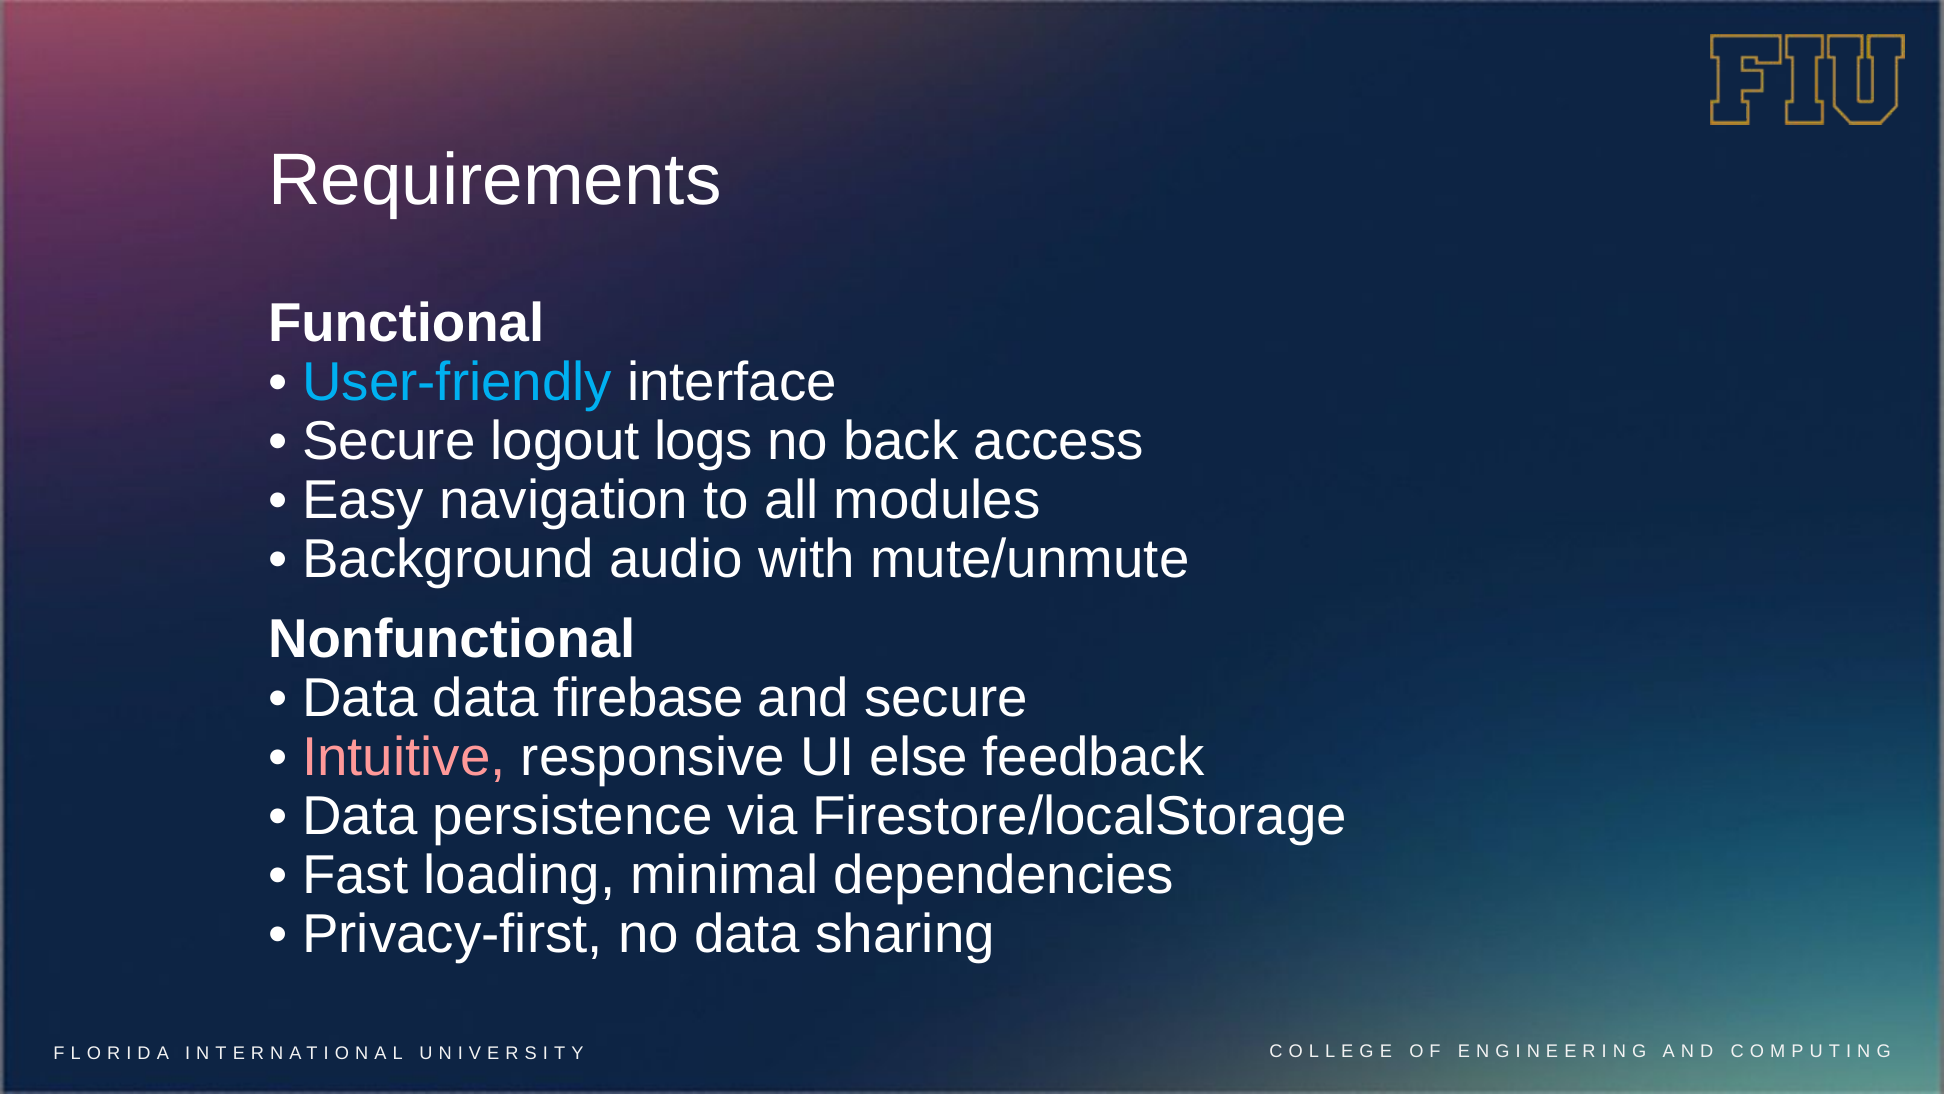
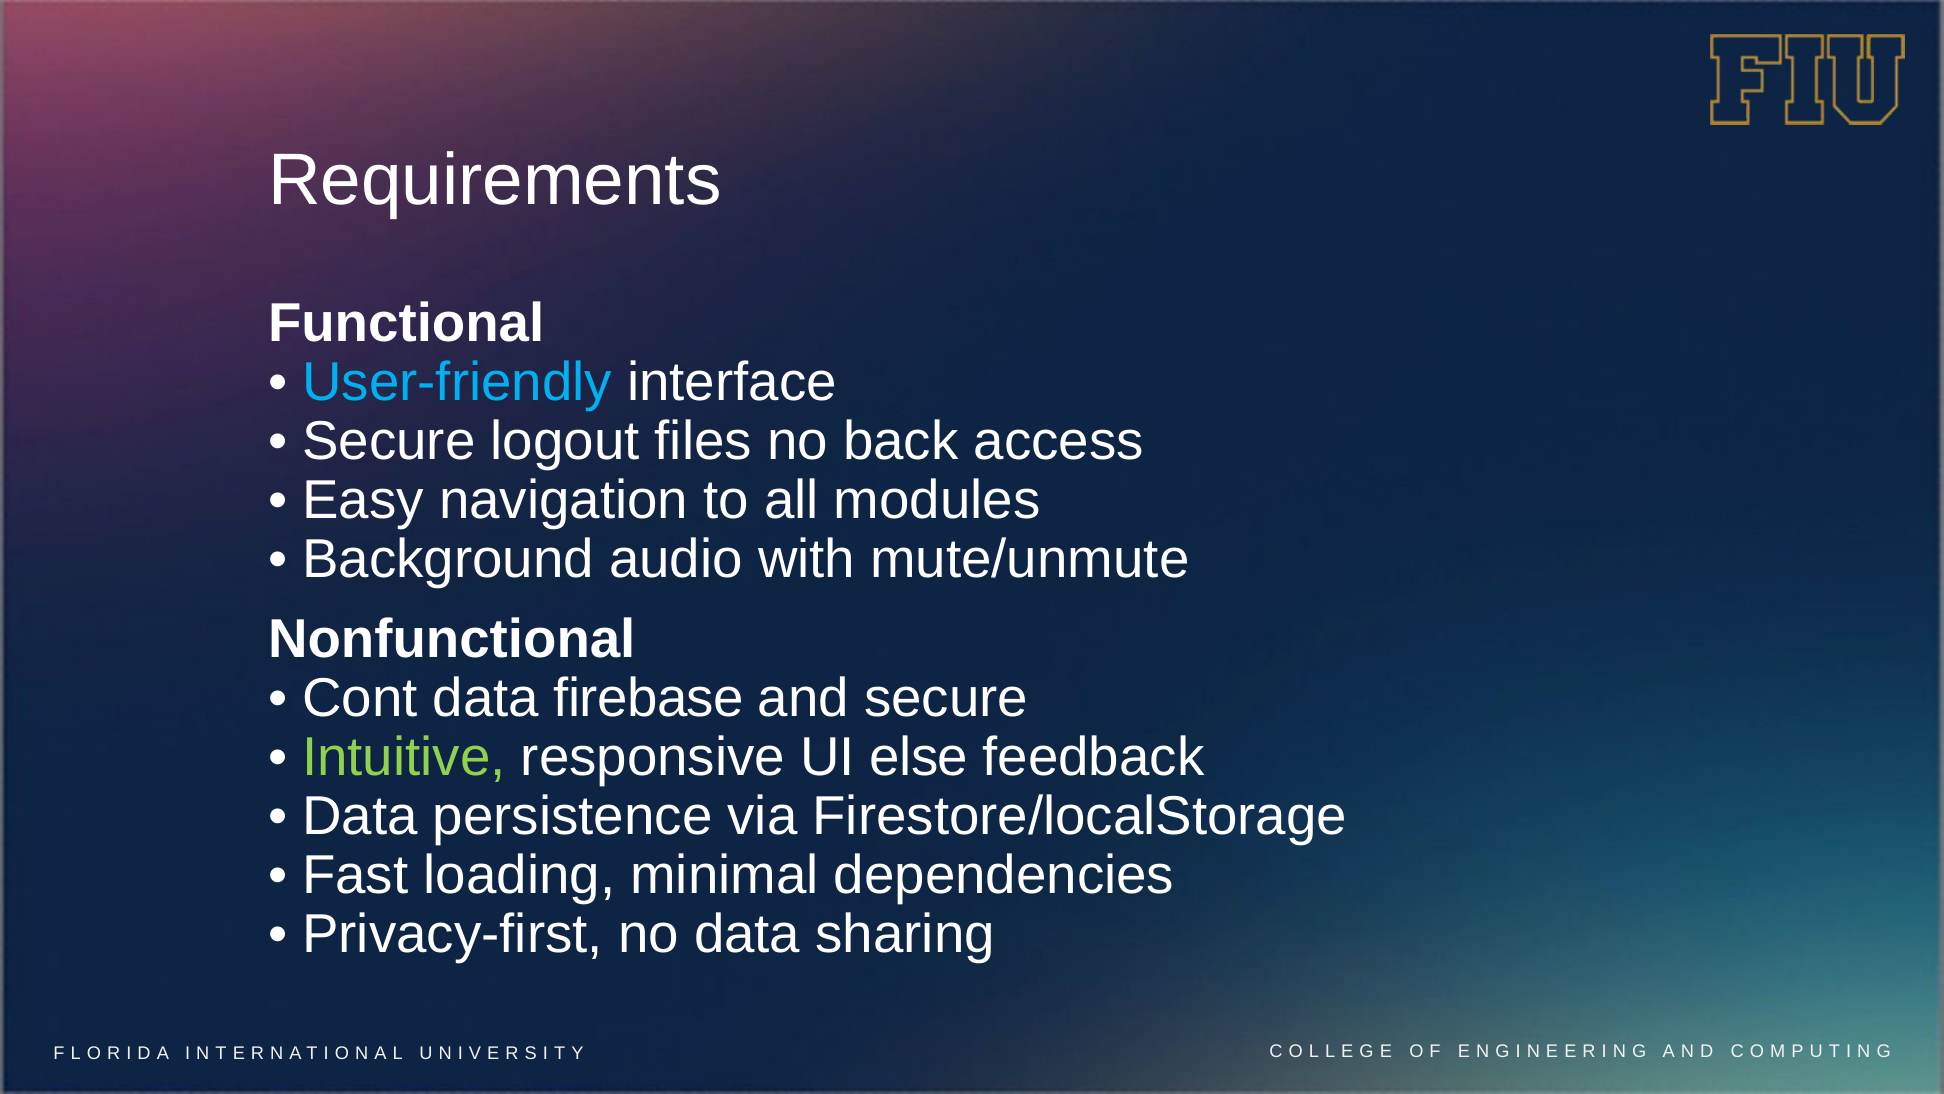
logs: logs -> files (703, 441)
Data: Data -> Cont (360, 698)
Intuitive colour: pink -> light green (404, 757)
